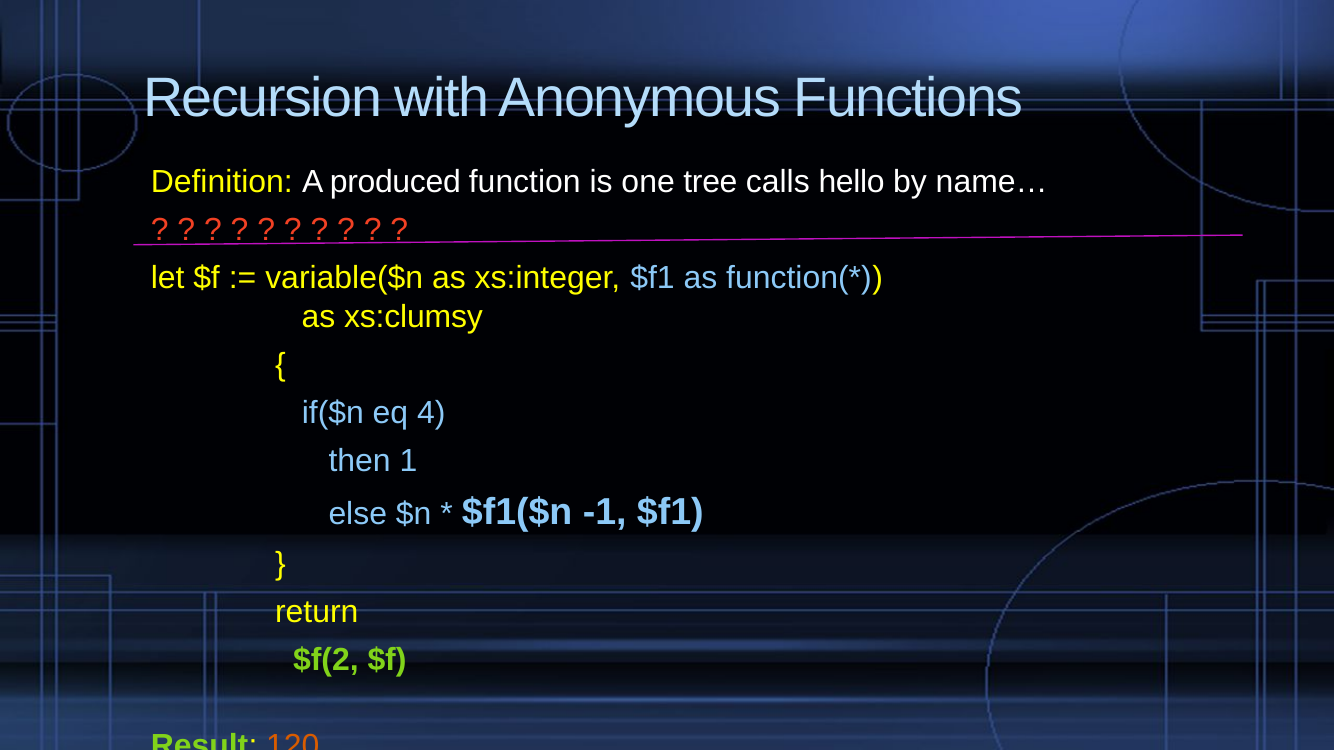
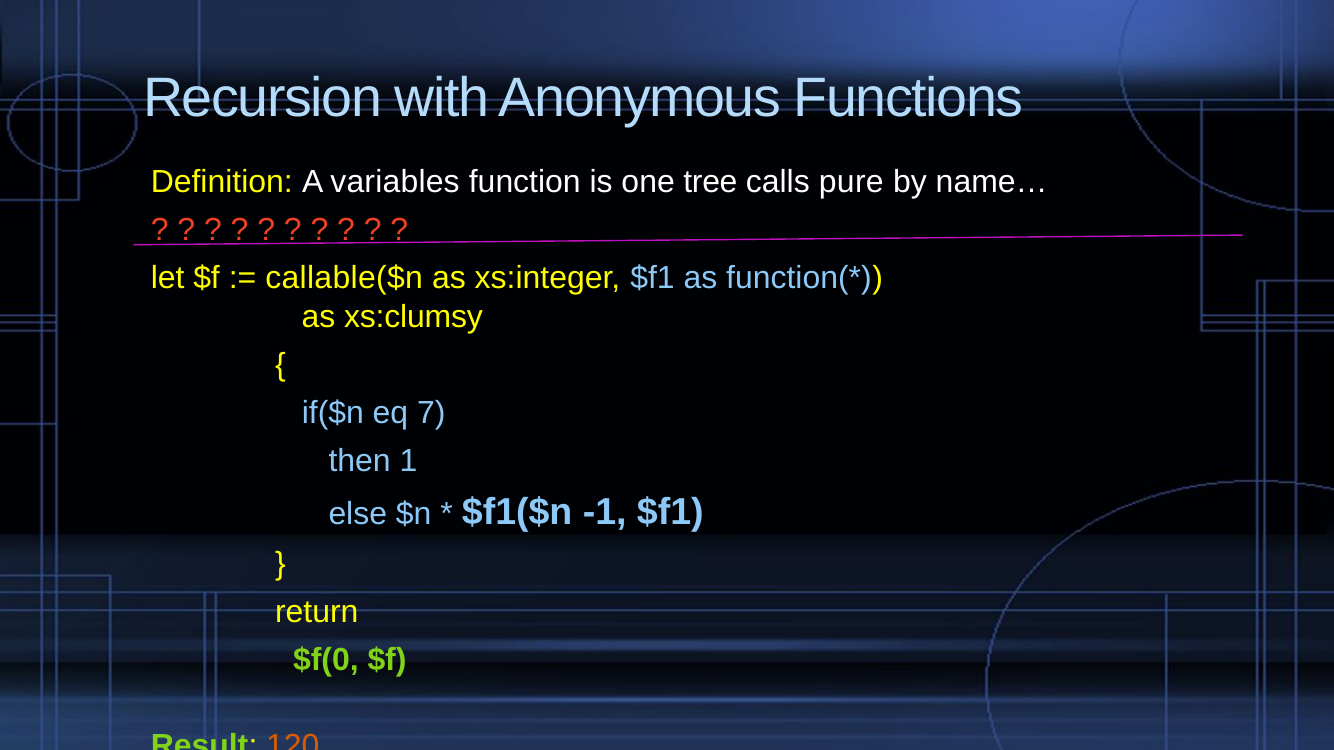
produced: produced -> variables (395, 182)
hello: hello -> pure (851, 182)
variable($n: variable($n -> callable($n (344, 278)
4: 4 -> 7 (431, 413)
$f(2: $f(2 -> $f(0 (326, 660)
